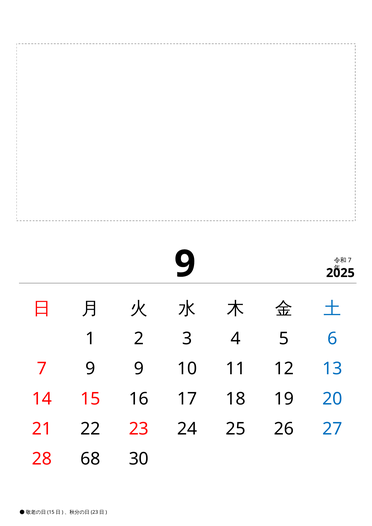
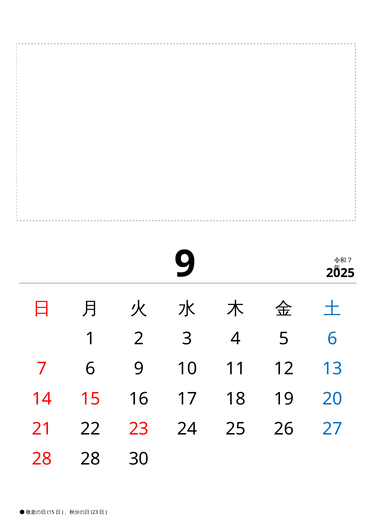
7 9: 9 -> 6 (90, 369)
28 68: 68 -> 28 (90, 459)
